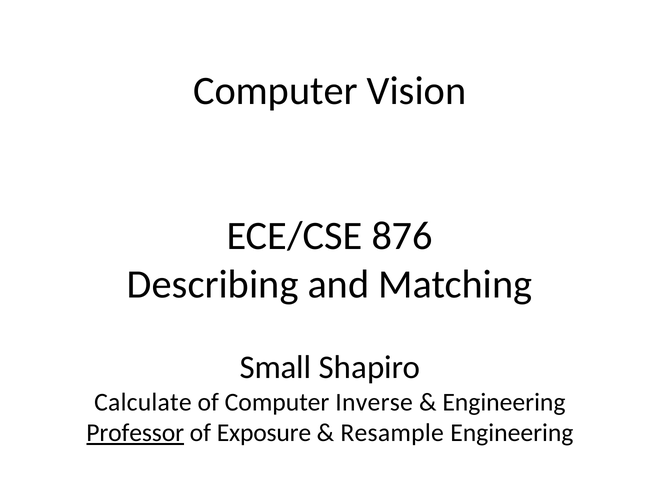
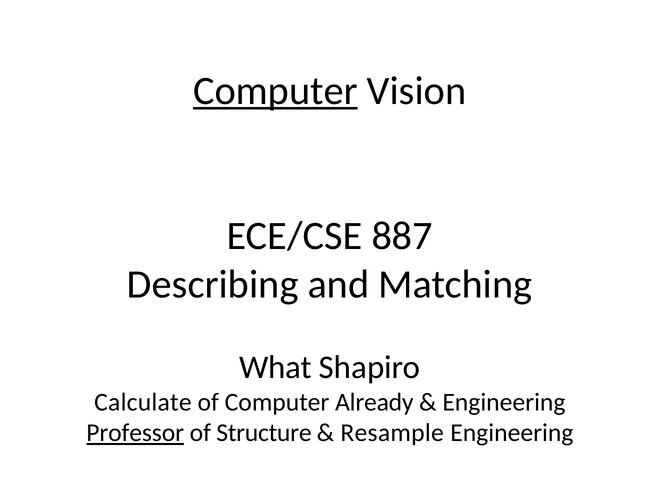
Computer underline: none -> present (275, 91)
876: 876 -> 887 (402, 236)
Small: Small -> What (276, 367)
Inverse: Inverse -> Already (374, 402)
Exposure: Exposure -> Structure (264, 433)
